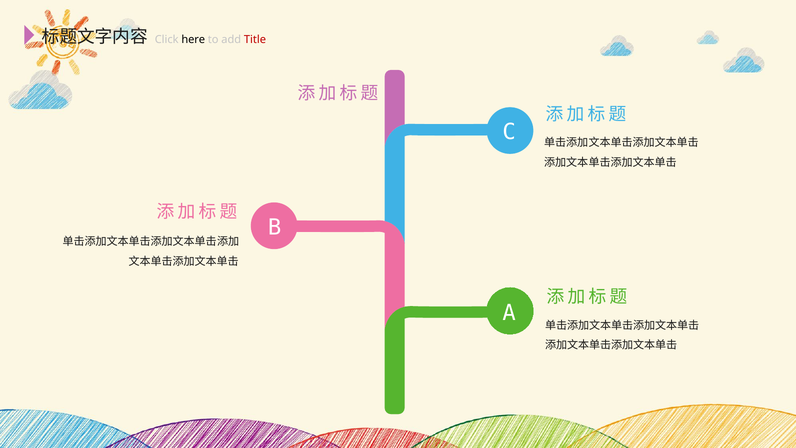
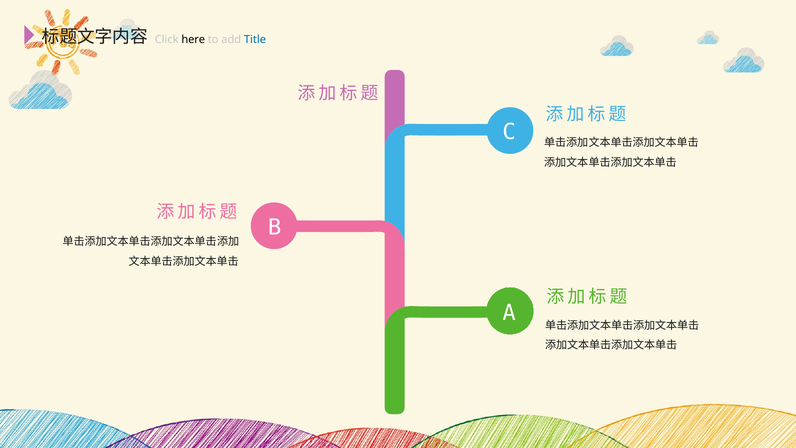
Title colour: red -> blue (255, 40)
